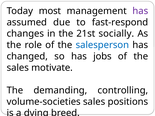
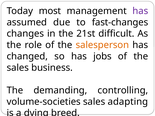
fast-respond: fast-respond -> fast-changes (120, 22)
socially: socially -> difficult (116, 34)
salesperson colour: blue -> orange (102, 45)
motivate: motivate -> business (52, 68)
positions: positions -> adapting (128, 102)
